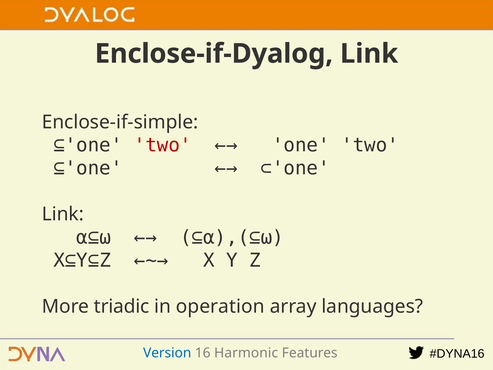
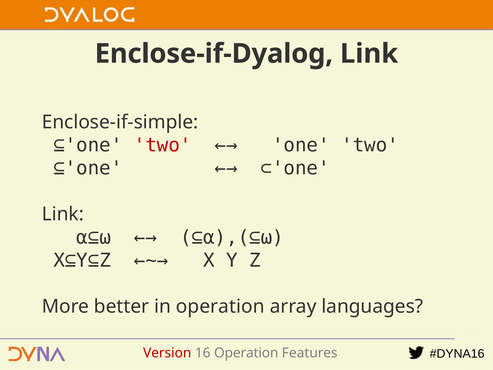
triadic: triadic -> better (122, 306)
Version colour: blue -> red (167, 353)
16 Harmonic: Harmonic -> Operation (246, 353)
